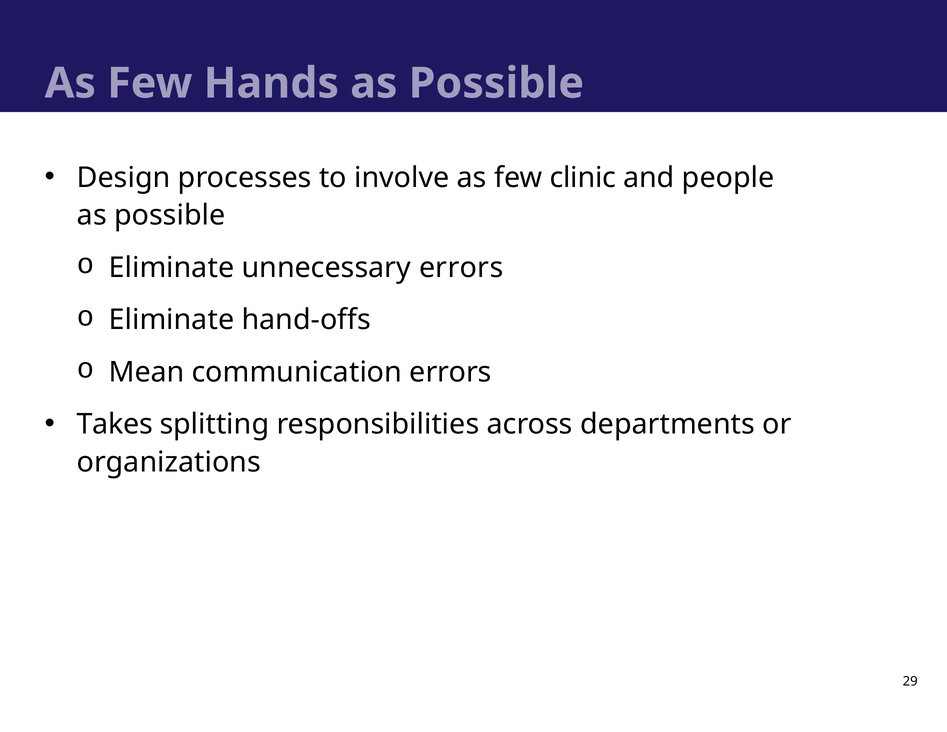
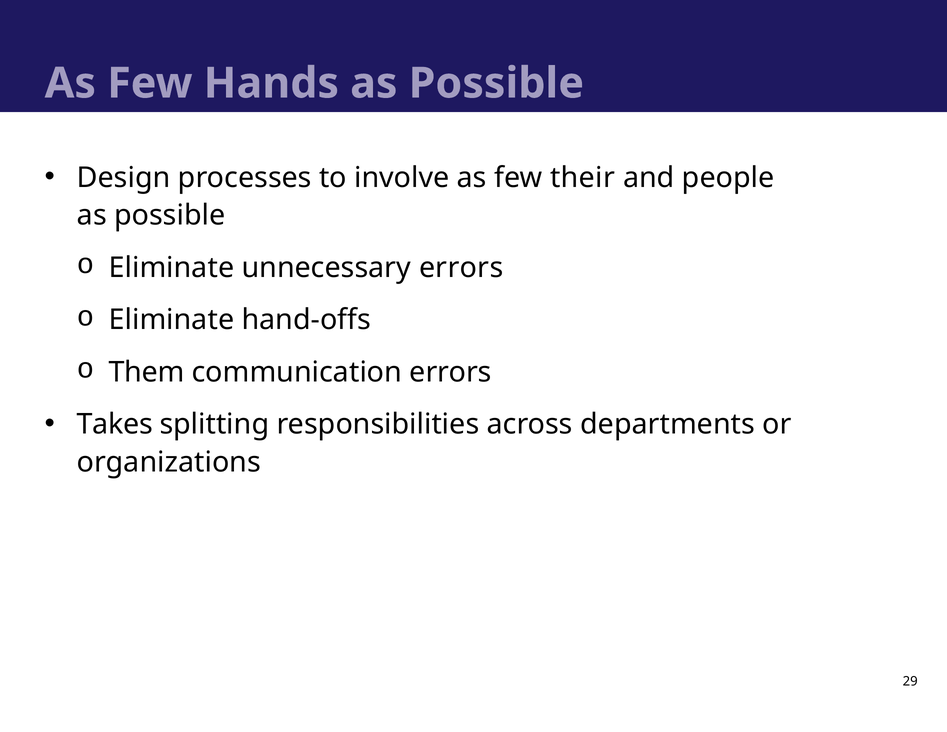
clinic: clinic -> their (583, 178)
Mean: Mean -> Them (147, 372)
